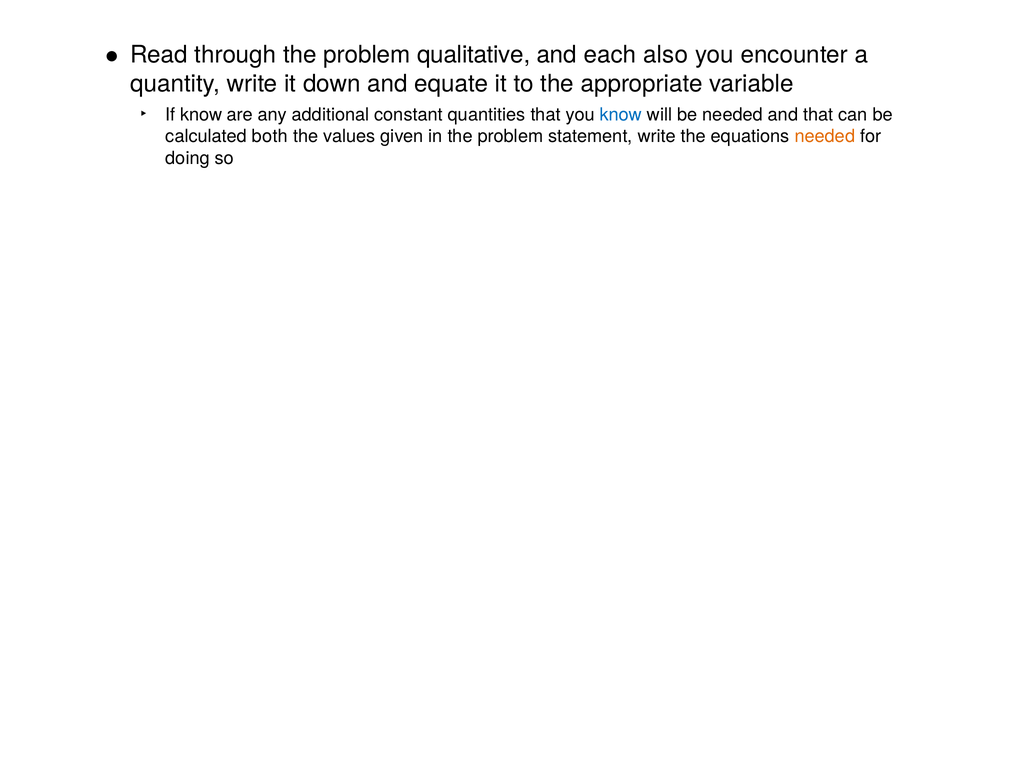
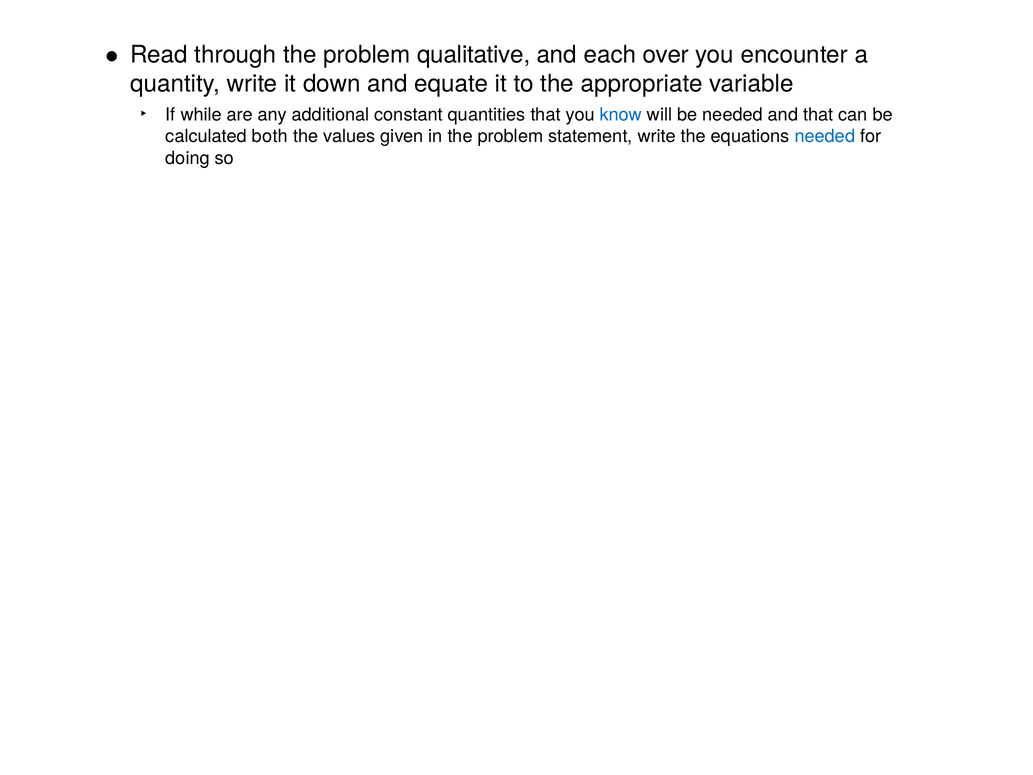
also: also -> over (666, 55)
If know: know -> while (201, 115)
needed colour: orange -> blue (825, 136)
